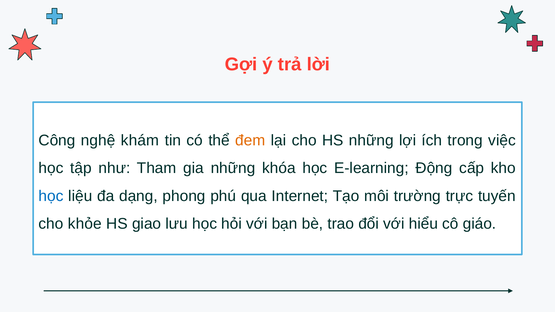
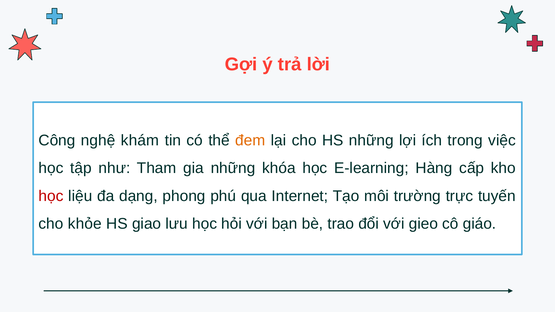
Động: Động -> Hàng (434, 168)
học colour: blue -> red (51, 196)
hiểu: hiểu -> gieo (423, 224)
